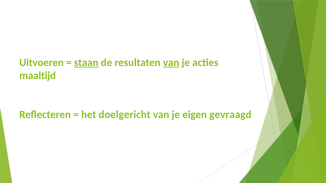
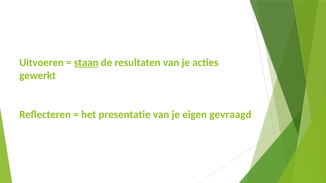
van underline: present -> none (171, 63)
maaltijd: maaltijd -> gewerkt (38, 76)
doelgericht: doelgericht -> presentatie (125, 115)
